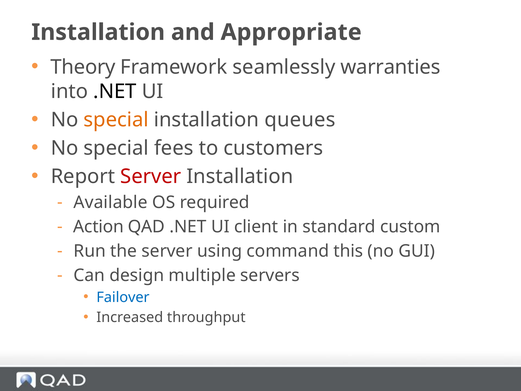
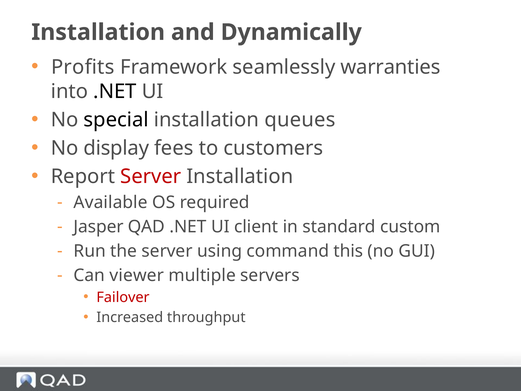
Appropriate: Appropriate -> Dynamically (291, 32)
Theory: Theory -> Profits (83, 67)
special colour: orange -> black (116, 120)
special: special -> display (116, 148)
Action: Action -> Jasper (99, 227)
design: design -> viewer (137, 275)
Failover colour: blue -> red (123, 297)
